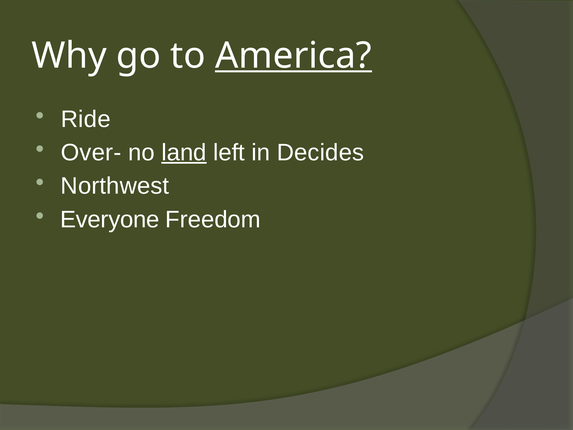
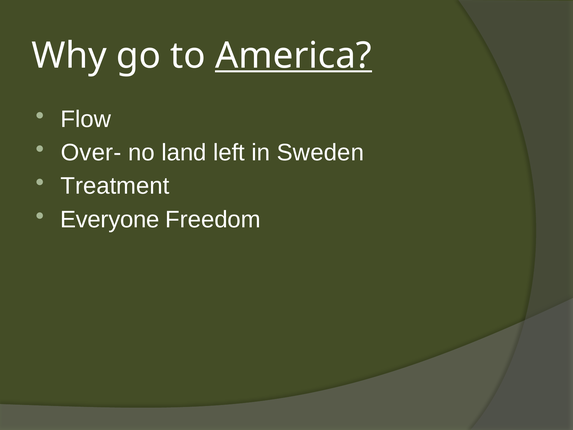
Ride: Ride -> Flow (86, 119)
land underline: present -> none (184, 153)
Decides: Decides -> Sweden (320, 153)
Northwest: Northwest -> Treatment (115, 186)
